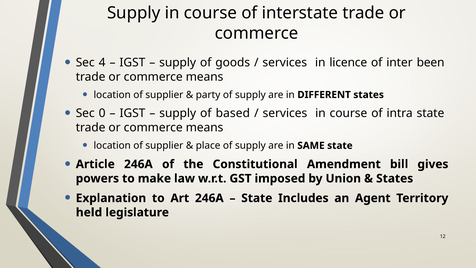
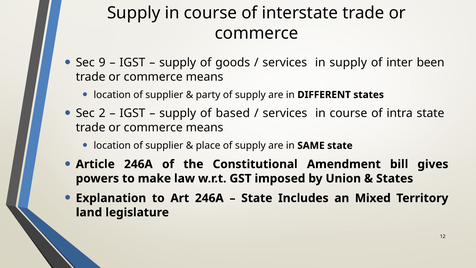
4: 4 -> 9 (102, 62)
in licence: licence -> supply (348, 62)
0: 0 -> 2 (102, 113)
Agent: Agent -> Mixed (373, 198)
held: held -> land (89, 212)
